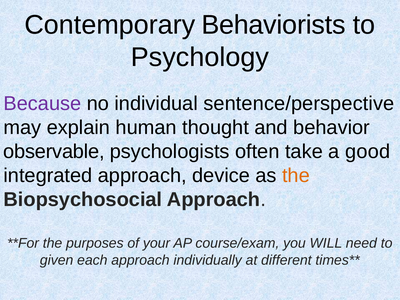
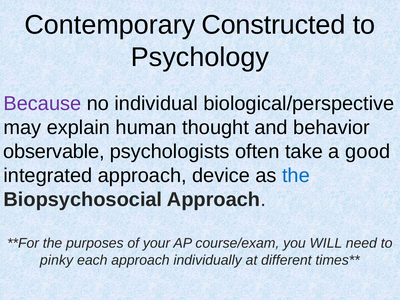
Behaviorists: Behaviorists -> Constructed (273, 25)
sentence/perspective: sentence/perspective -> biological/perspective (299, 103)
the colour: orange -> blue (296, 175)
given: given -> pinky (57, 260)
